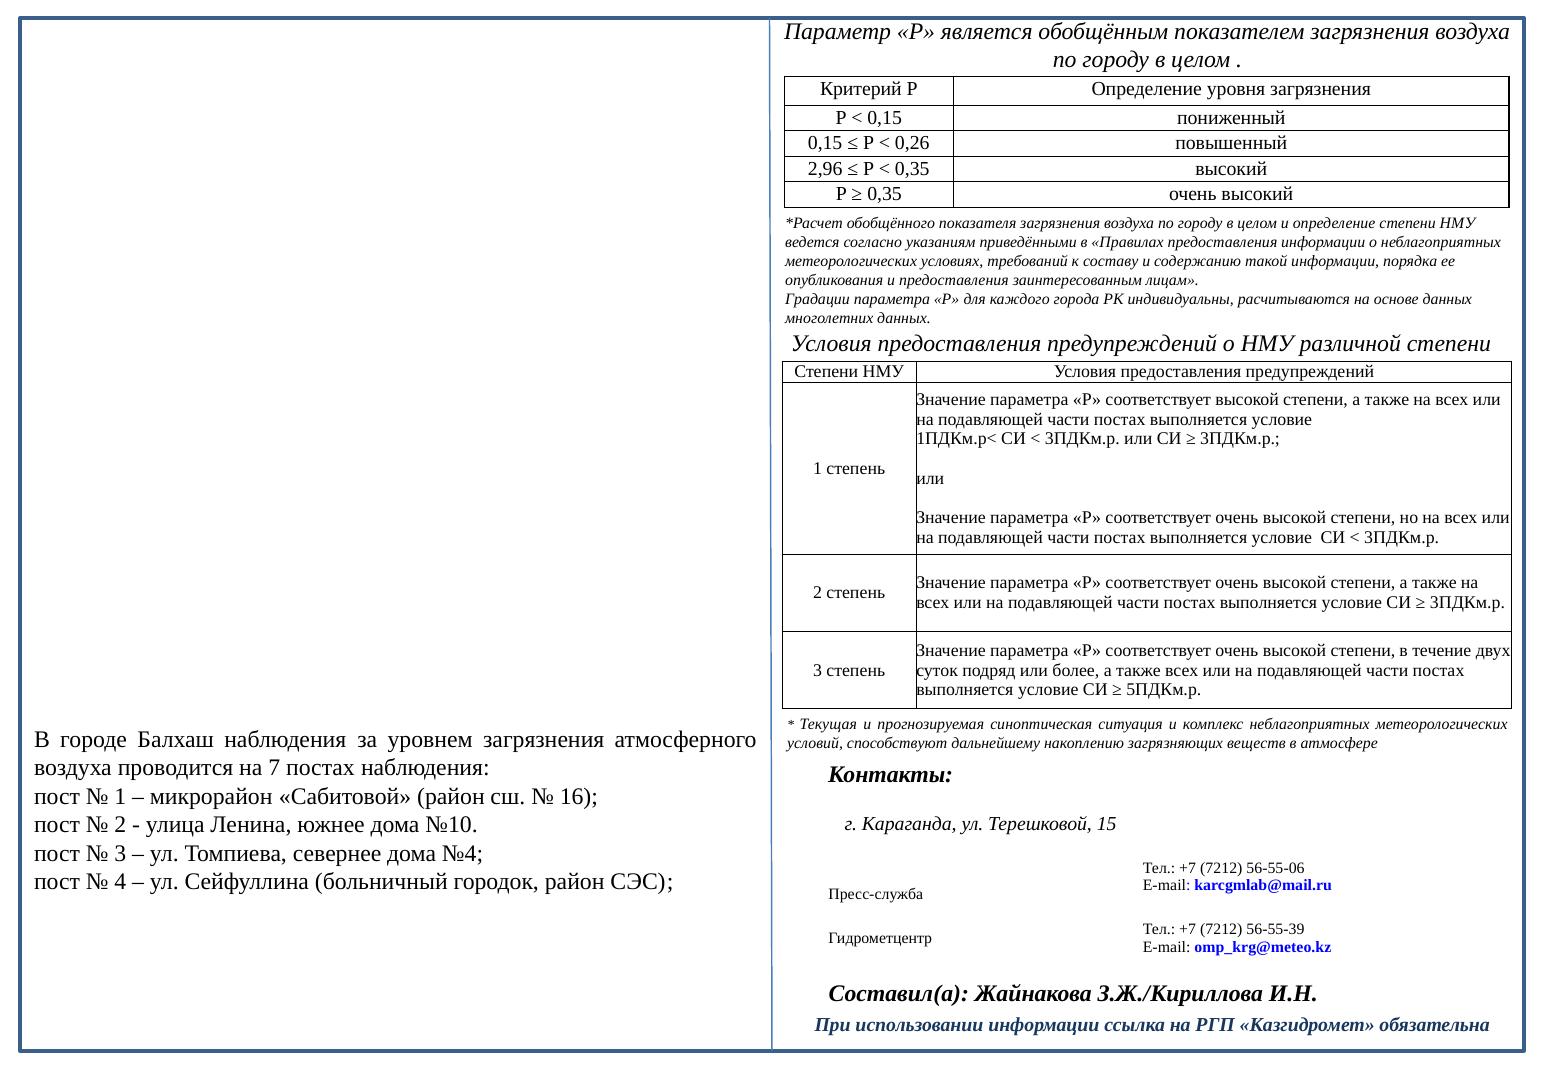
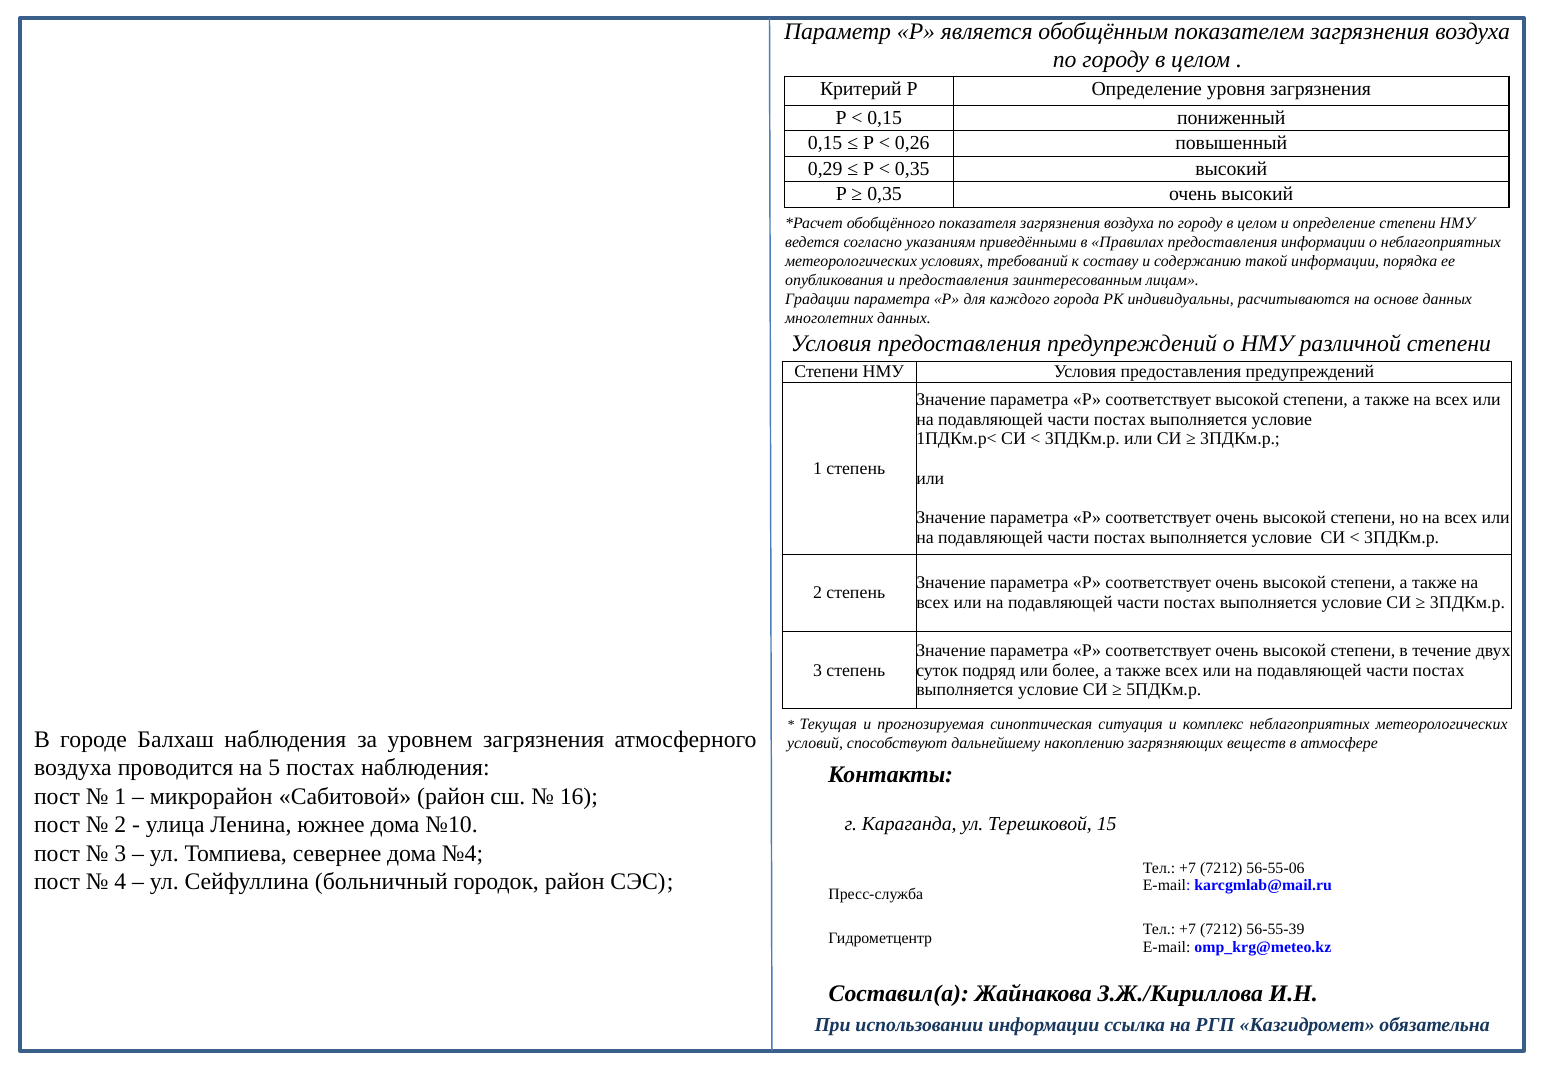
2,96: 2,96 -> 0,29 (825, 169)
7: 7 -> 5 (274, 768)
